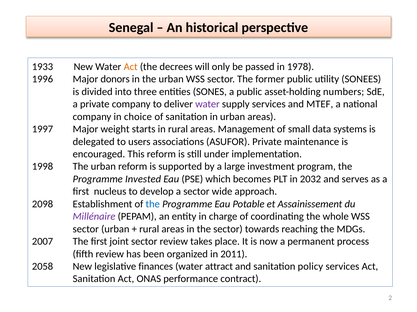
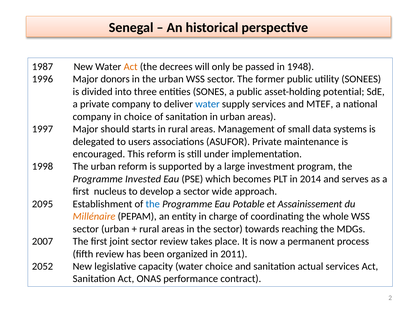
1933: 1933 -> 1987 (43, 67)
1978: 1978 -> 1948 (301, 67)
numbers: numbers -> potential (344, 92)
water colour: purple -> blue (207, 104)
weight: weight -> should (115, 129)
2032: 2032 -> 2014 (311, 179)
2098: 2098 -> 2095 (43, 204)
Millénaire colour: purple -> orange (94, 217)
2058: 2058 -> 2052 (43, 267)
finances: finances -> capacity (156, 267)
water attract: attract -> choice (219, 267)
policy: policy -> actual (310, 267)
